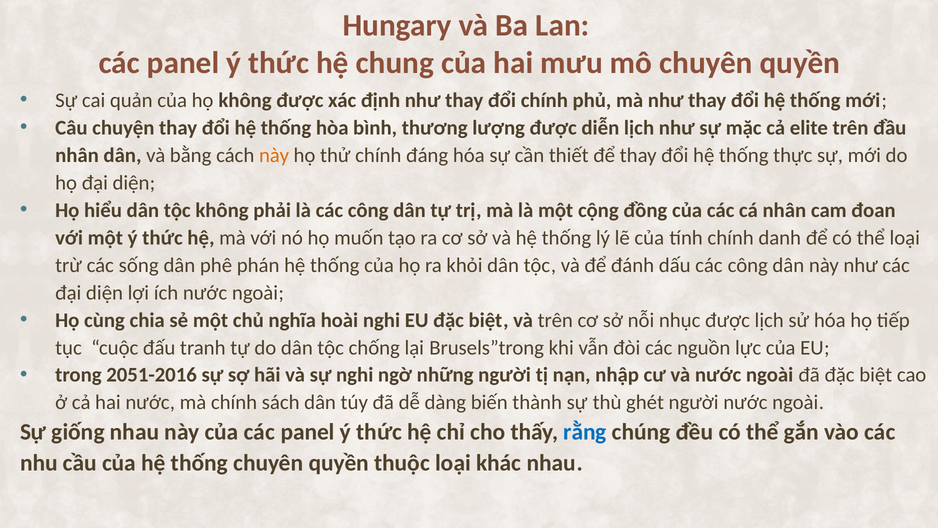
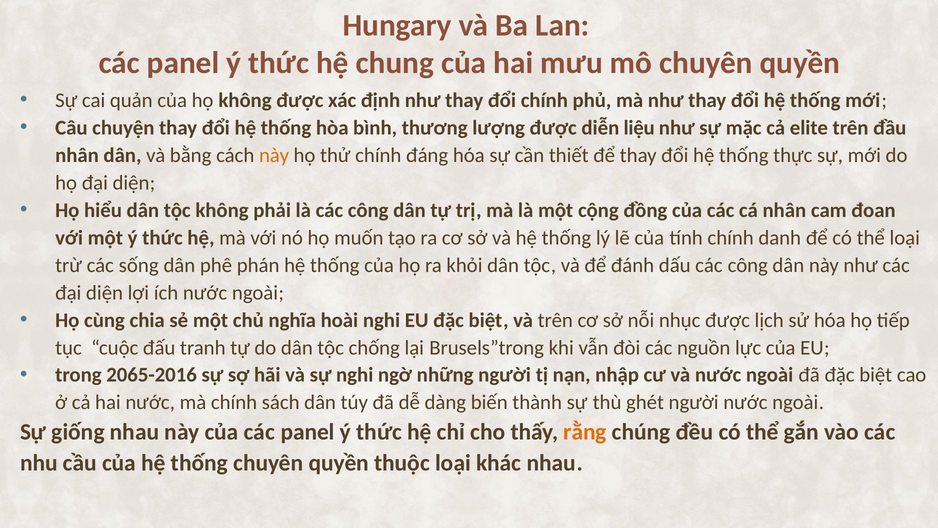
diễn lịch: lịch -> liệu (639, 128)
2051-2016: 2051-2016 -> 2065-2016 (152, 375)
rằng colour: blue -> orange (585, 432)
